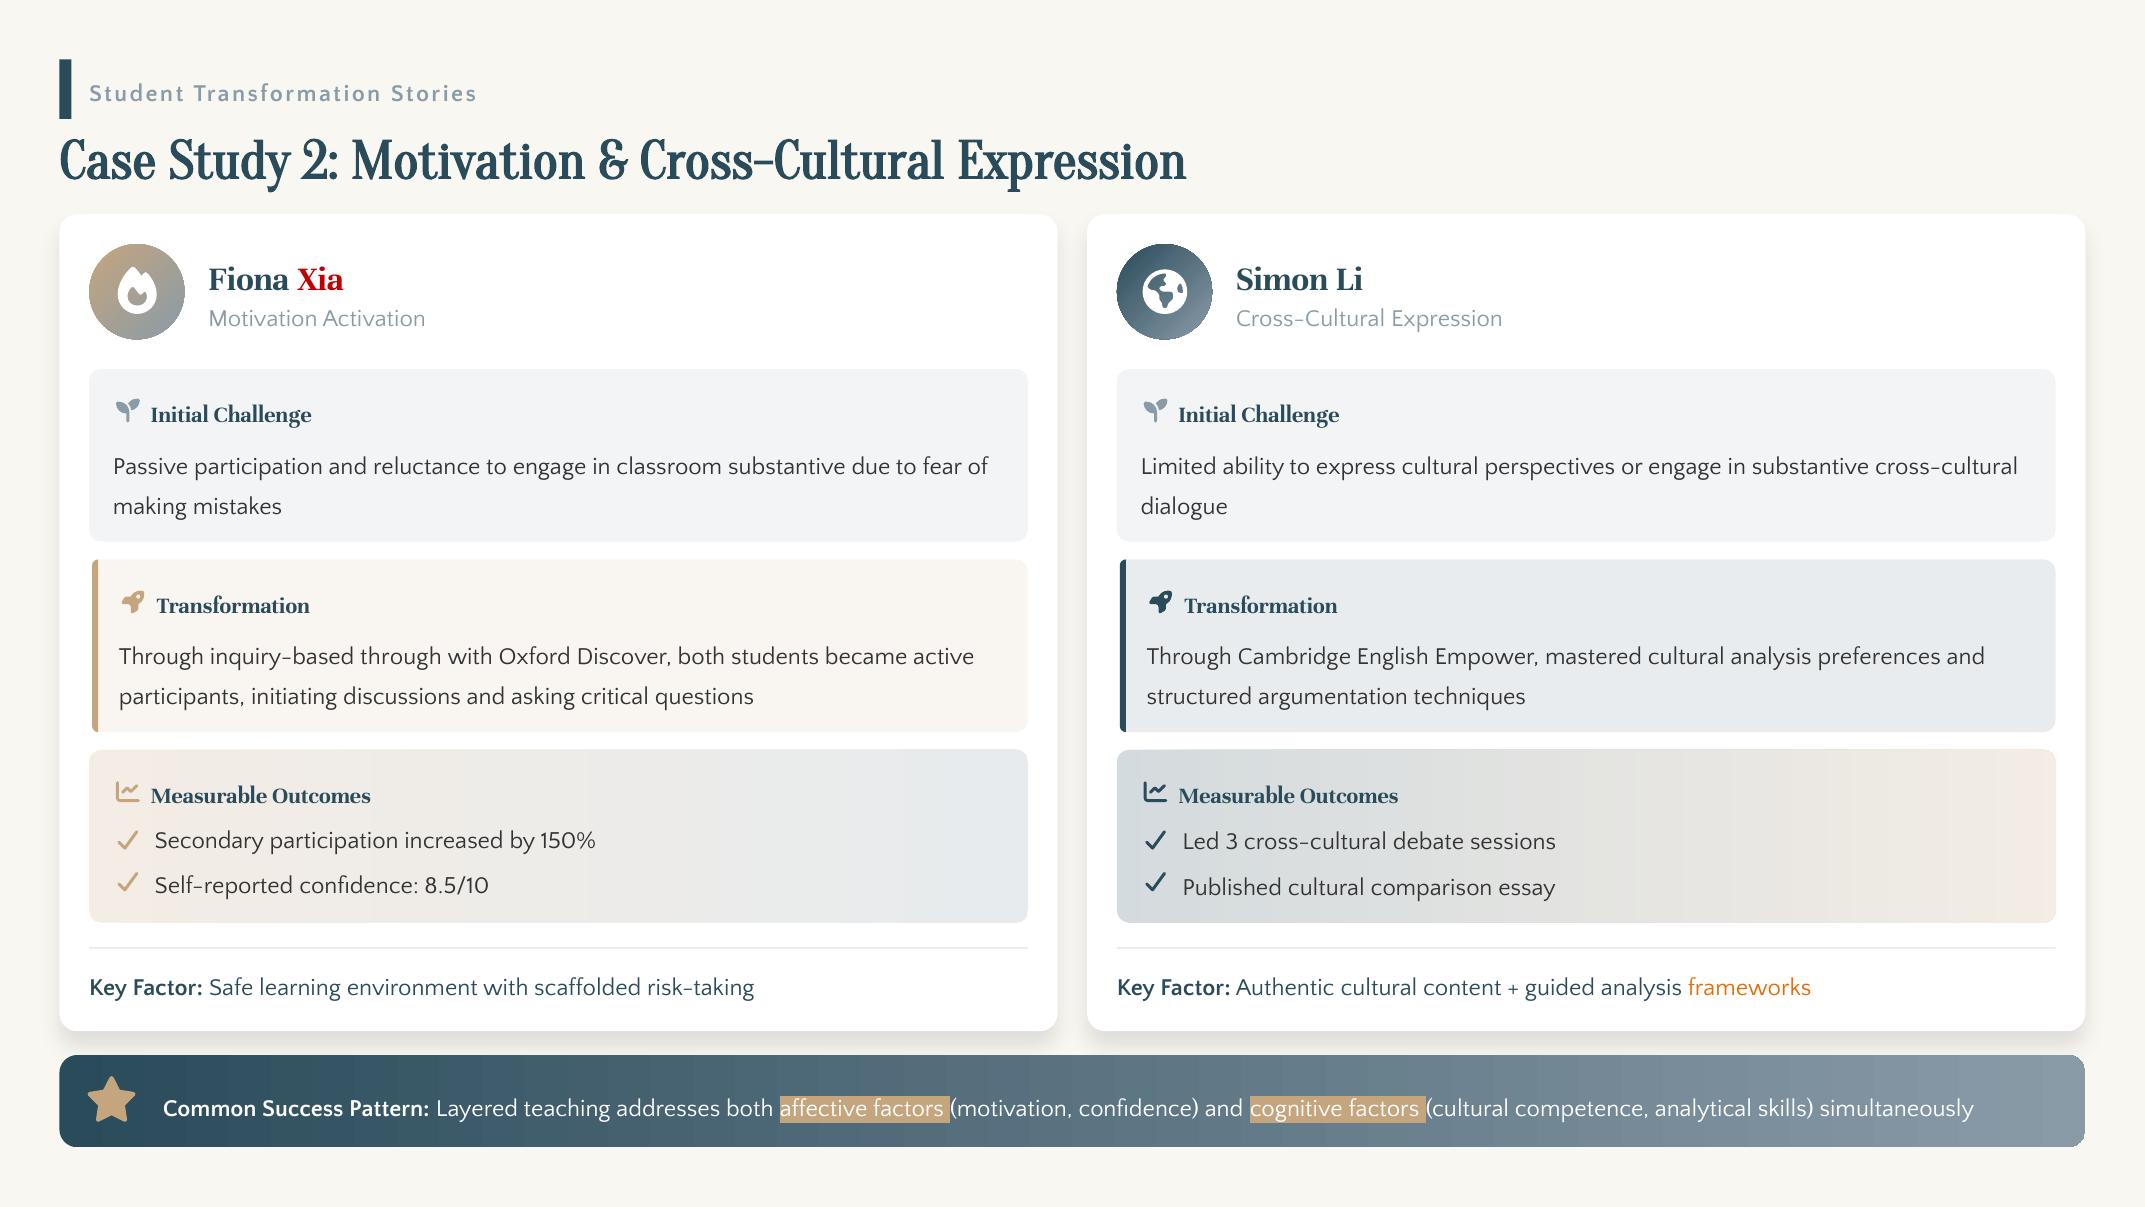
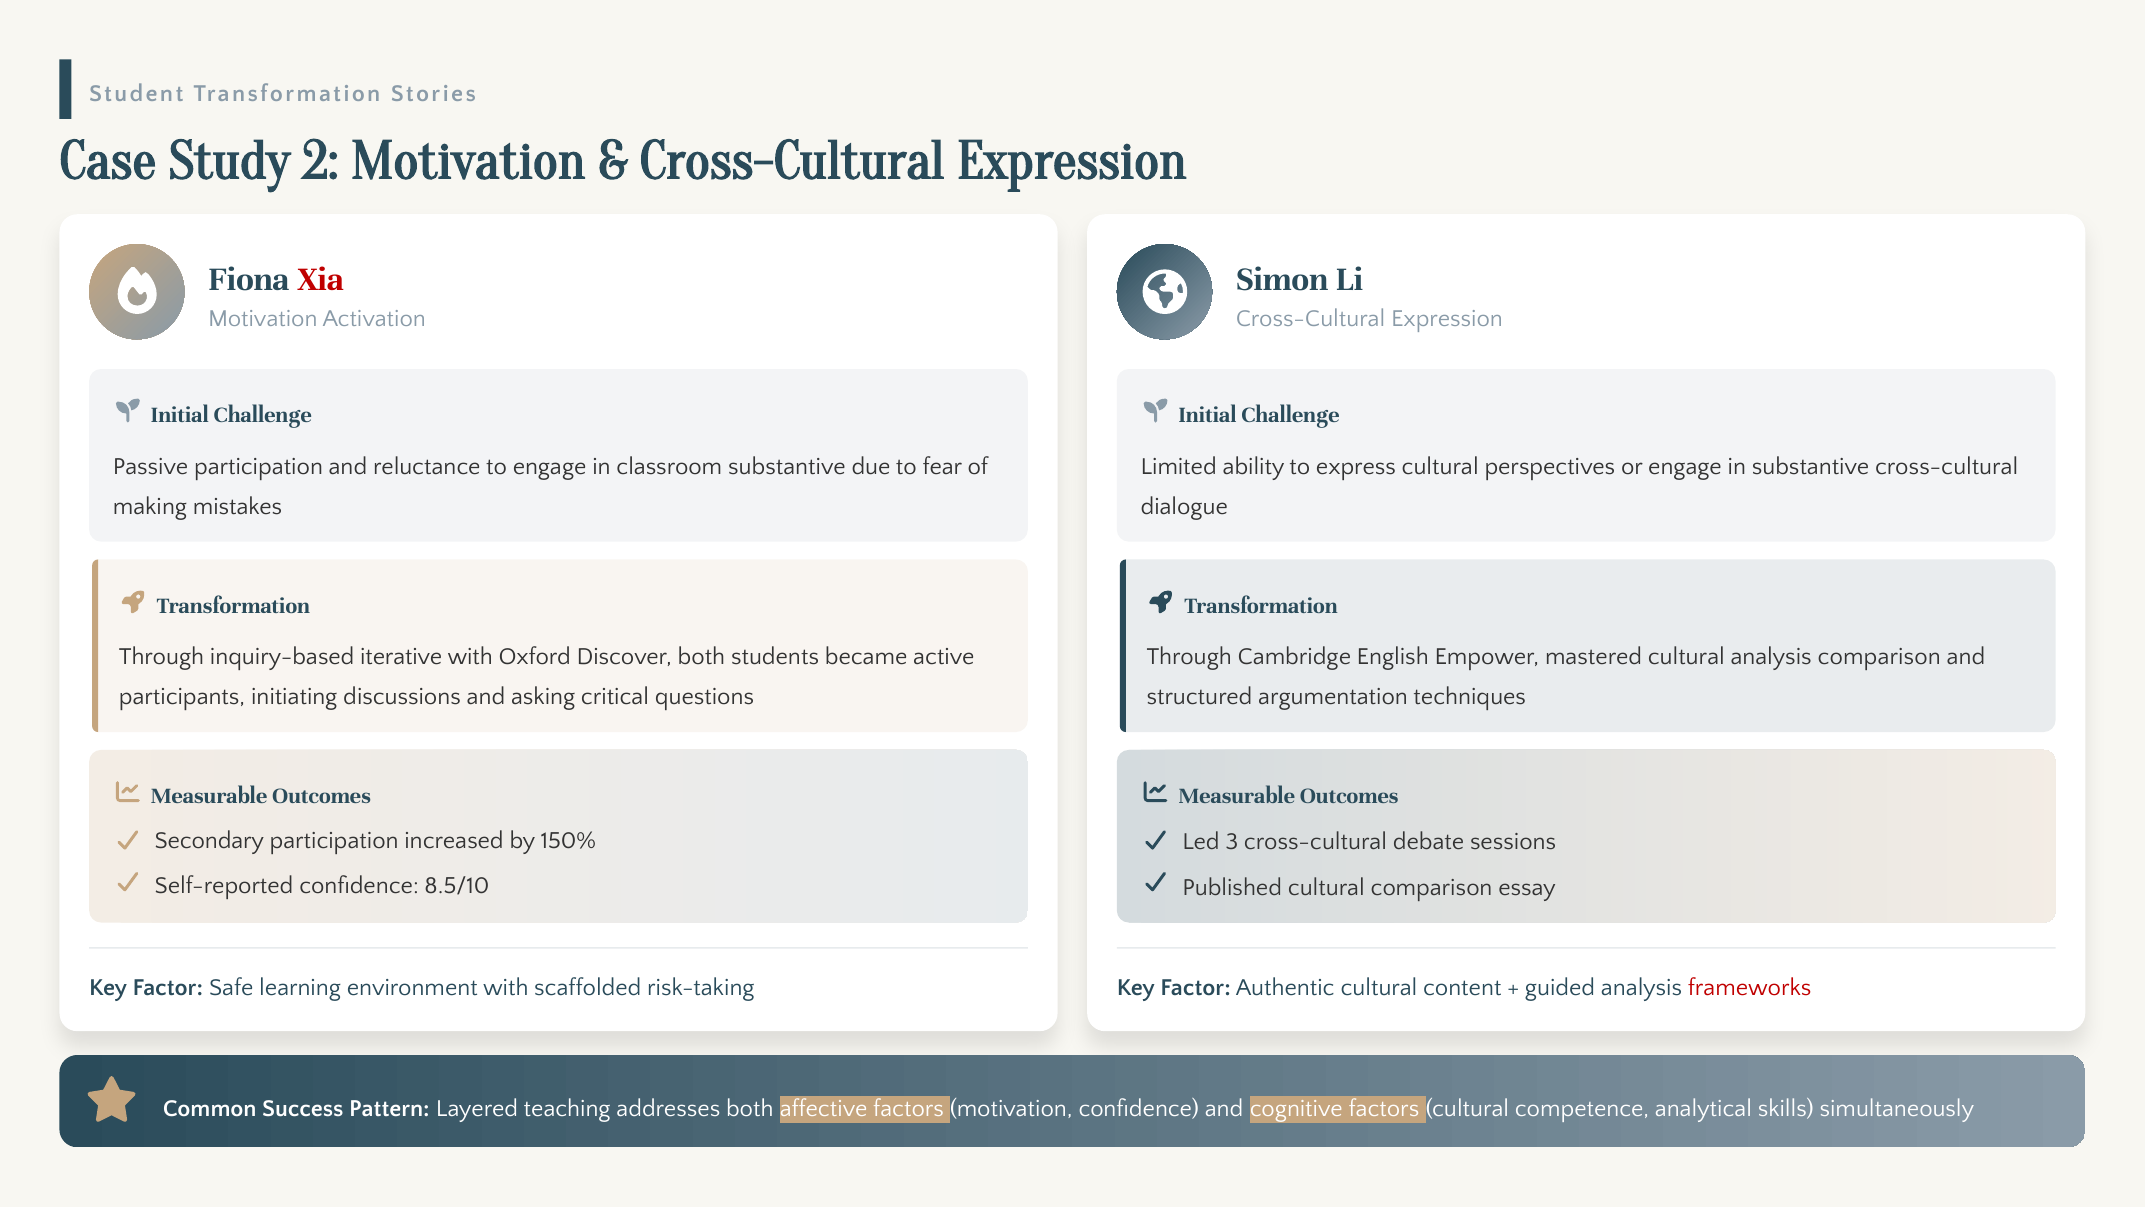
inquiry-based through: through -> iterative (401, 657)
analysis preferences: preferences -> comparison (1879, 657)
frameworks colour: orange -> red (1750, 988)
